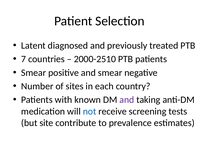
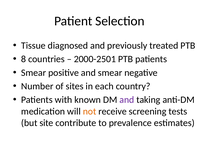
Latent: Latent -> Tissue (33, 46)
7: 7 -> 8 (24, 59)
2000-2510: 2000-2510 -> 2000-2501 (95, 59)
not colour: blue -> orange (90, 111)
